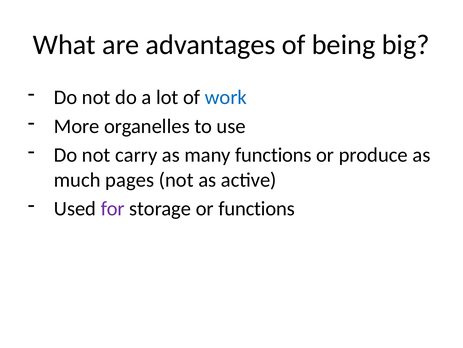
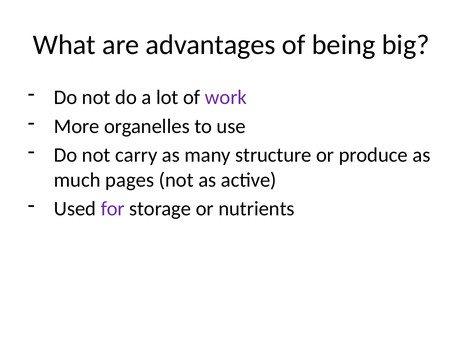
work colour: blue -> purple (226, 97)
many functions: functions -> structure (273, 155)
or functions: functions -> nutrients (257, 208)
